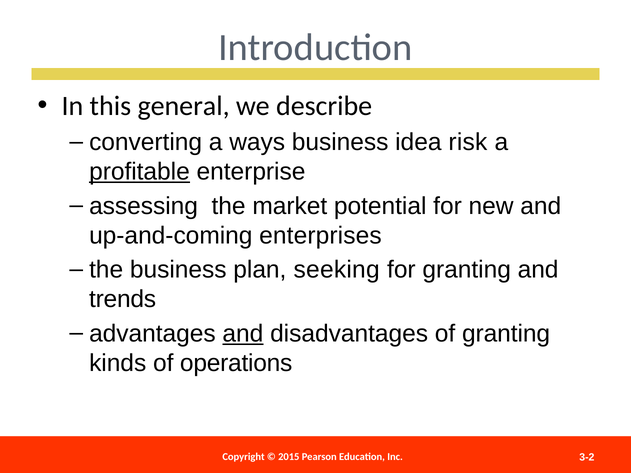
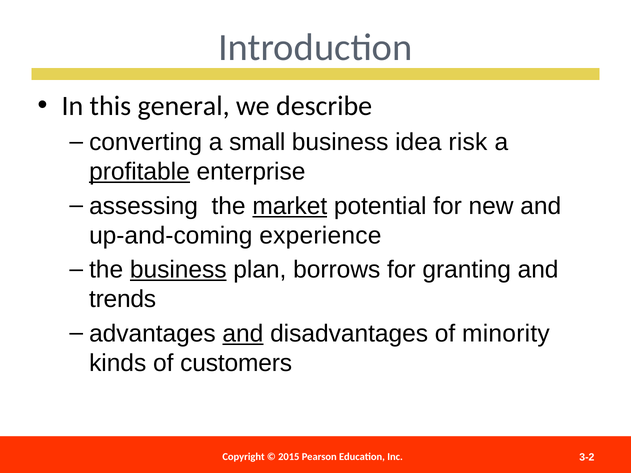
ways: ways -> small (257, 142)
market underline: none -> present (290, 206)
enterprises: enterprises -> experience (320, 236)
business underline: none -> present (178, 270)
seeking: seeking -> borrows (337, 270)
of granting: granting -> minority (506, 334)
operations: operations -> customers (236, 363)
